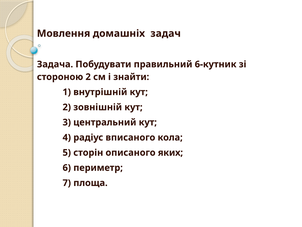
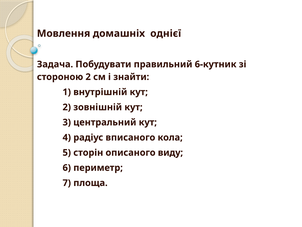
задач: задач -> однієї (166, 33)
яких: яких -> виду (170, 152)
